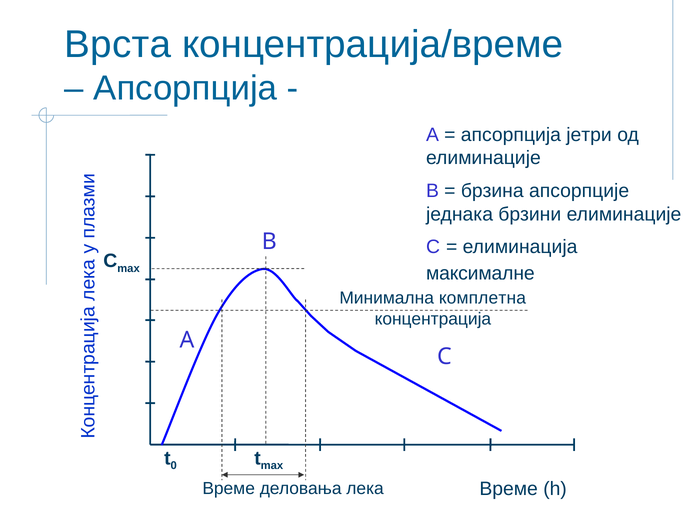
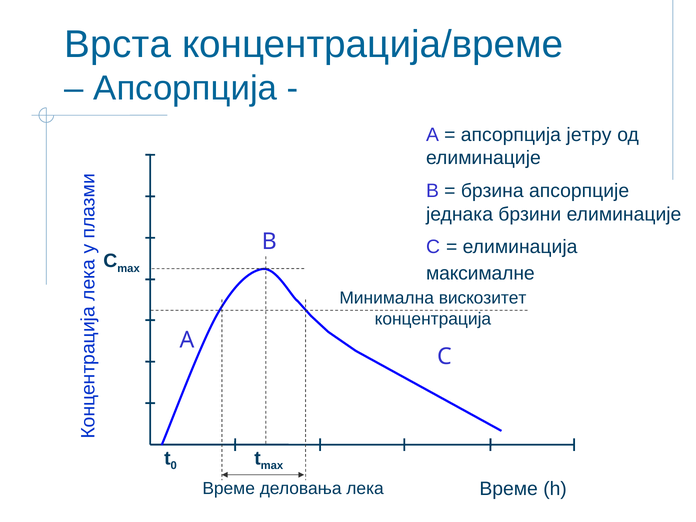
јетри: јетри -> јетру (589, 135)
комплетна: комплетна -> вискозитет (483, 298)
